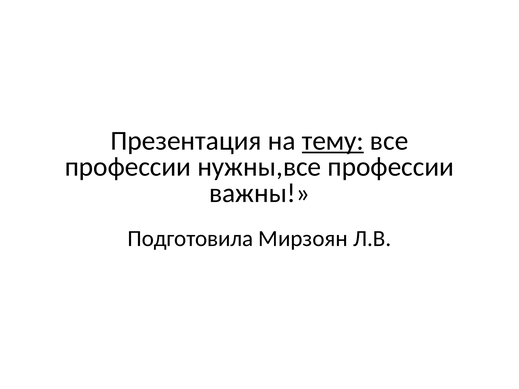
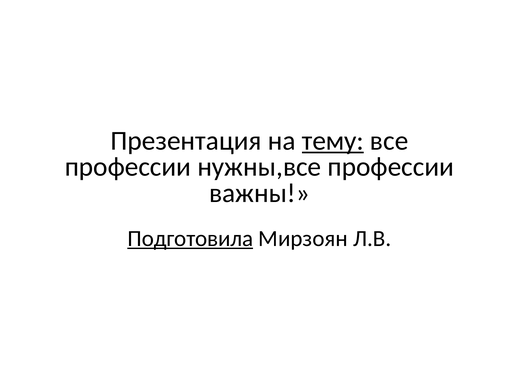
Подготовила underline: none -> present (190, 239)
